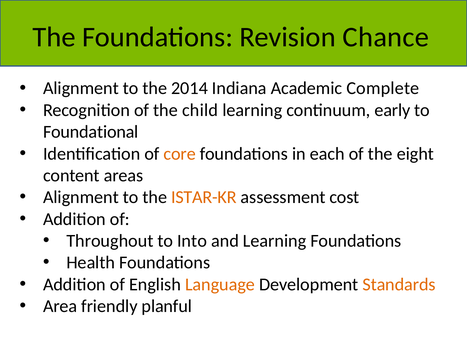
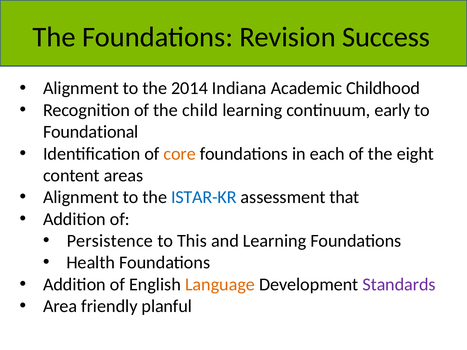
Chance: Chance -> Success (386, 37)
Complete: Complete -> Childhood (383, 88)
ISTAR-KR colour: orange -> blue (204, 197)
cost: cost -> that (344, 197)
Throughout: Throughout -> Persistence (110, 241)
Into: Into -> This (192, 241)
Standards colour: orange -> purple (399, 285)
